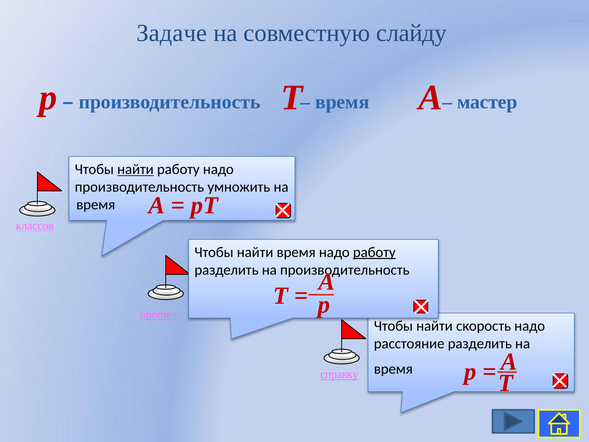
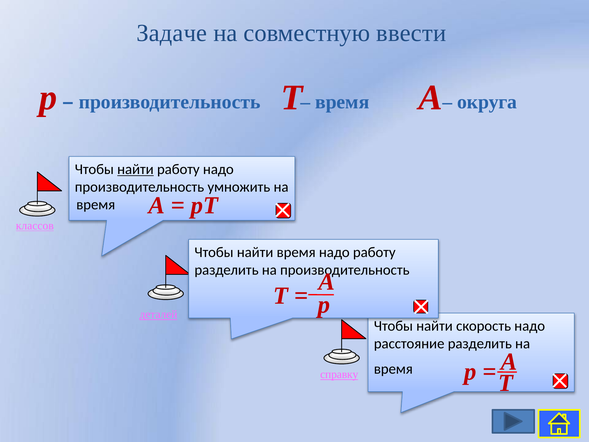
слайду: слайду -> ввести (411, 33)
мастер: мастер -> округа (487, 102)
работу underline: present -> none (374, 252)
прошел: прошел -> деталей (158, 314)
